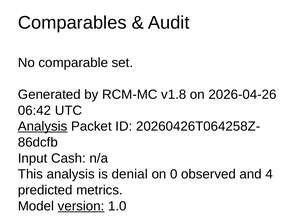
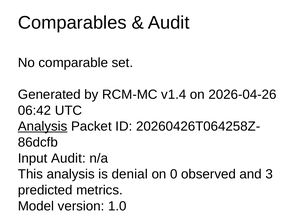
v1.8: v1.8 -> v1.4 (174, 95)
Input Cash: Cash -> Audit (68, 158)
4: 4 -> 3 (269, 174)
version underline: present -> none (81, 206)
